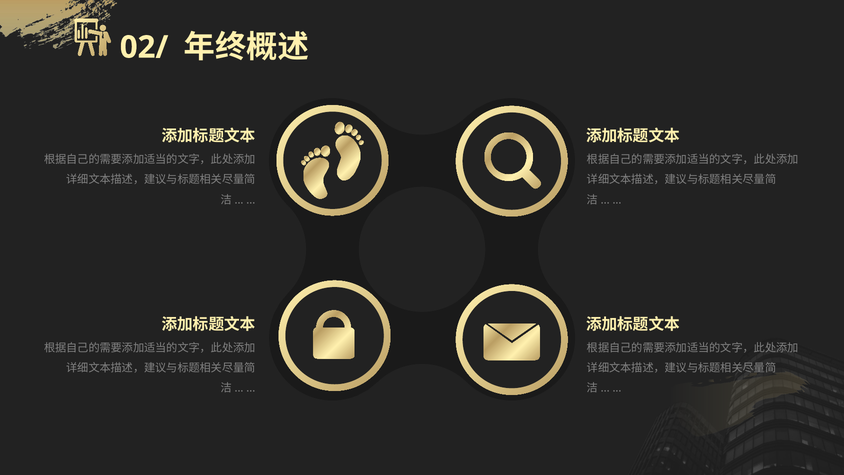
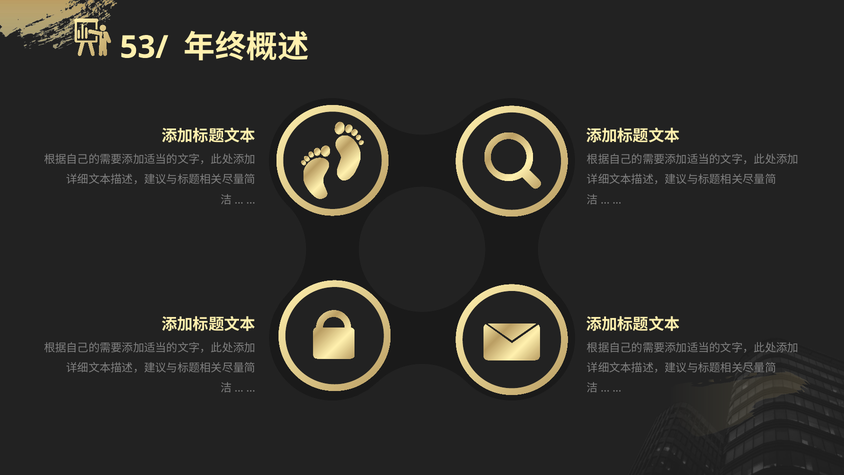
02/: 02/ -> 53/ (144, 47)
